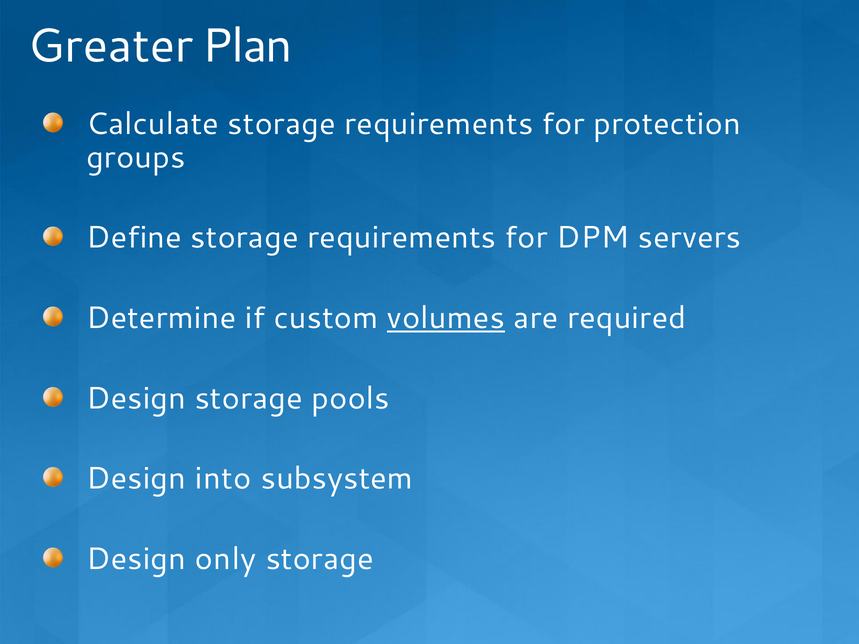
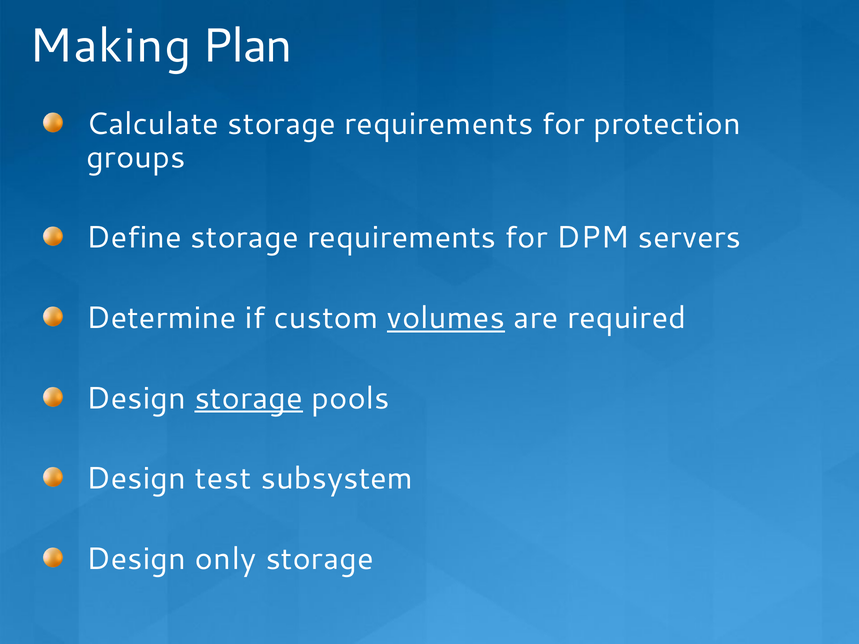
Greater: Greater -> Making (110, 46)
storage underline: none -> present (249, 398)
into: into -> test (223, 479)
